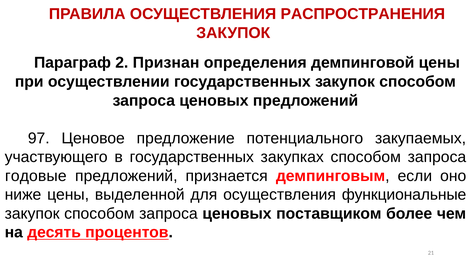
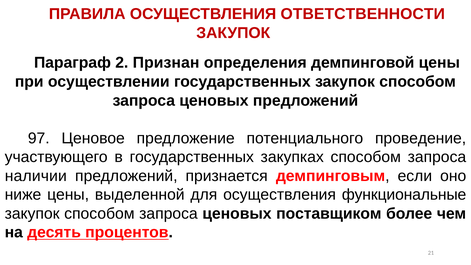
РАСПРОСТРАНЕНИЯ: РАСПРОСТРАНЕНИЯ -> ОТВЕТСТВЕННОСТИ (363, 14)
закупаемых: закупаемых -> проведение (421, 138)
годовые: годовые -> наличии (36, 176)
